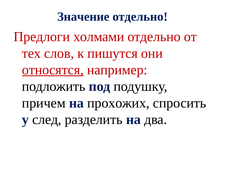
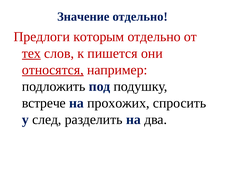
холмами: холмами -> которым (99, 37)
тех underline: none -> present (31, 53)
пишутся: пишутся -> пишется (113, 53)
причем: причем -> встрече (44, 103)
